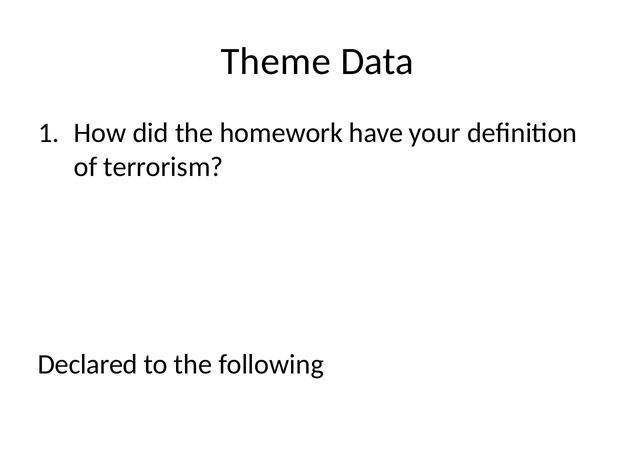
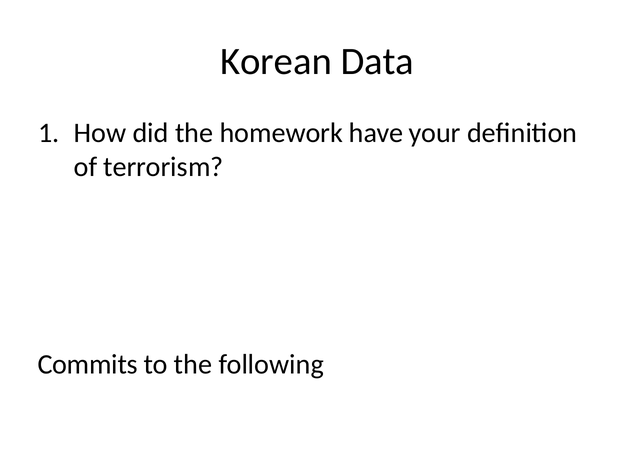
Theme: Theme -> Korean (276, 61)
Declared: Declared -> Commits (88, 364)
